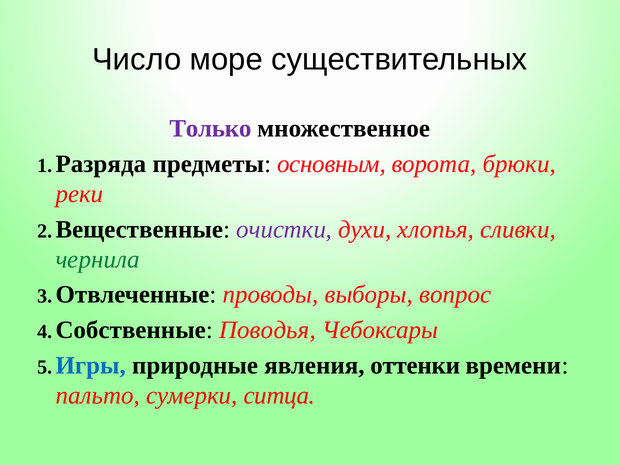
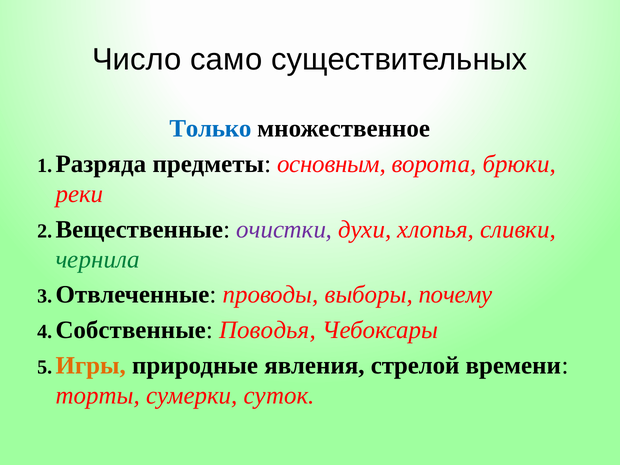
море: море -> само (226, 60)
Только colour: purple -> blue (210, 128)
вопрос: вопрос -> почему (455, 295)
Игры colour: blue -> orange (91, 366)
оттенки: оттенки -> стрелой (415, 366)
пальто: пальто -> торты (98, 396)
ситца: ситца -> суток (279, 396)
